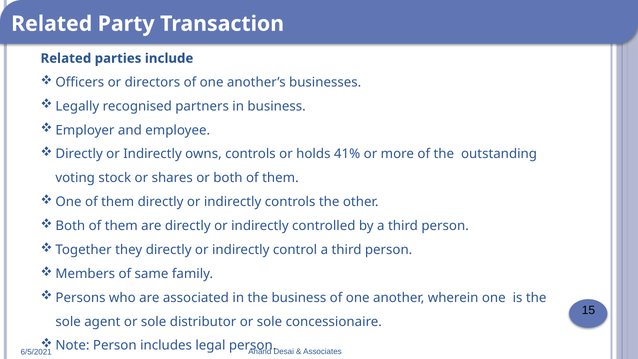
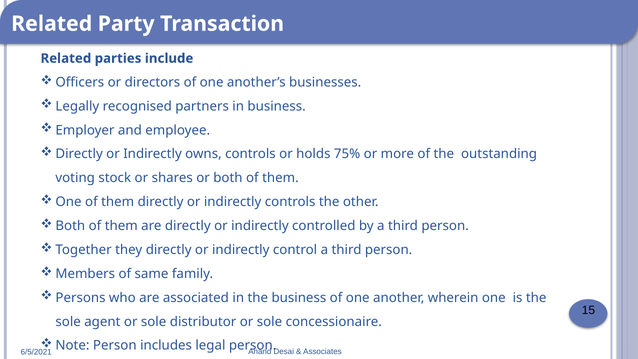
41%: 41% -> 75% (347, 154)
